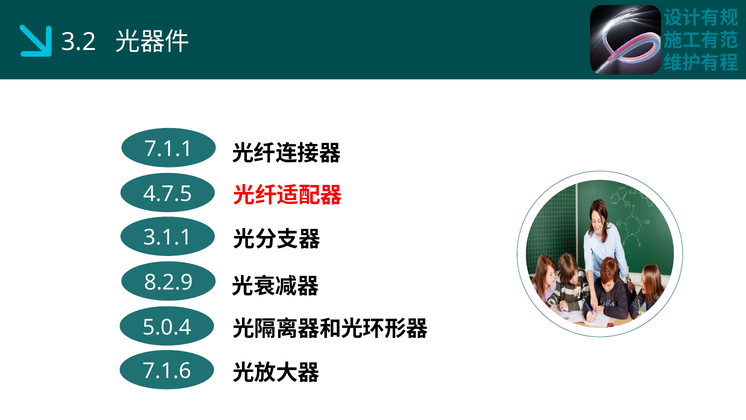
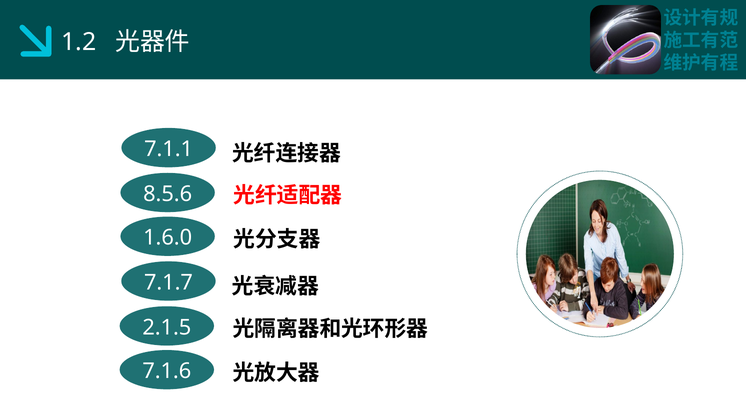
3.2: 3.2 -> 1.2 (79, 42)
4.7.5: 4.7.5 -> 8.5.6 (168, 194)
3.1.1: 3.1.1 -> 1.6.0 (168, 238)
8.2.9: 8.2.9 -> 7.1.7 (168, 282)
5.0.4: 5.0.4 -> 2.1.5 (167, 327)
